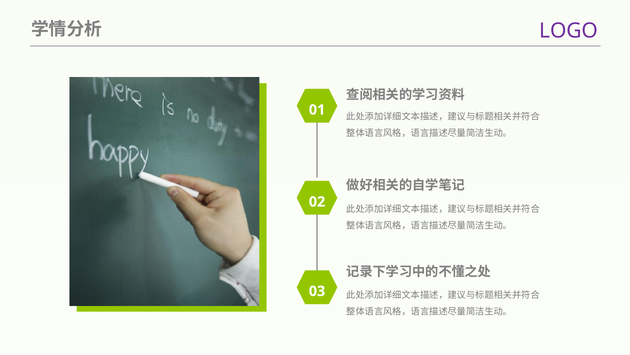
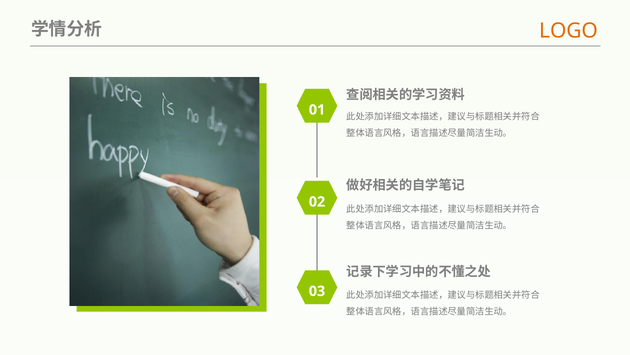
LOGO colour: purple -> orange (569, 31)
